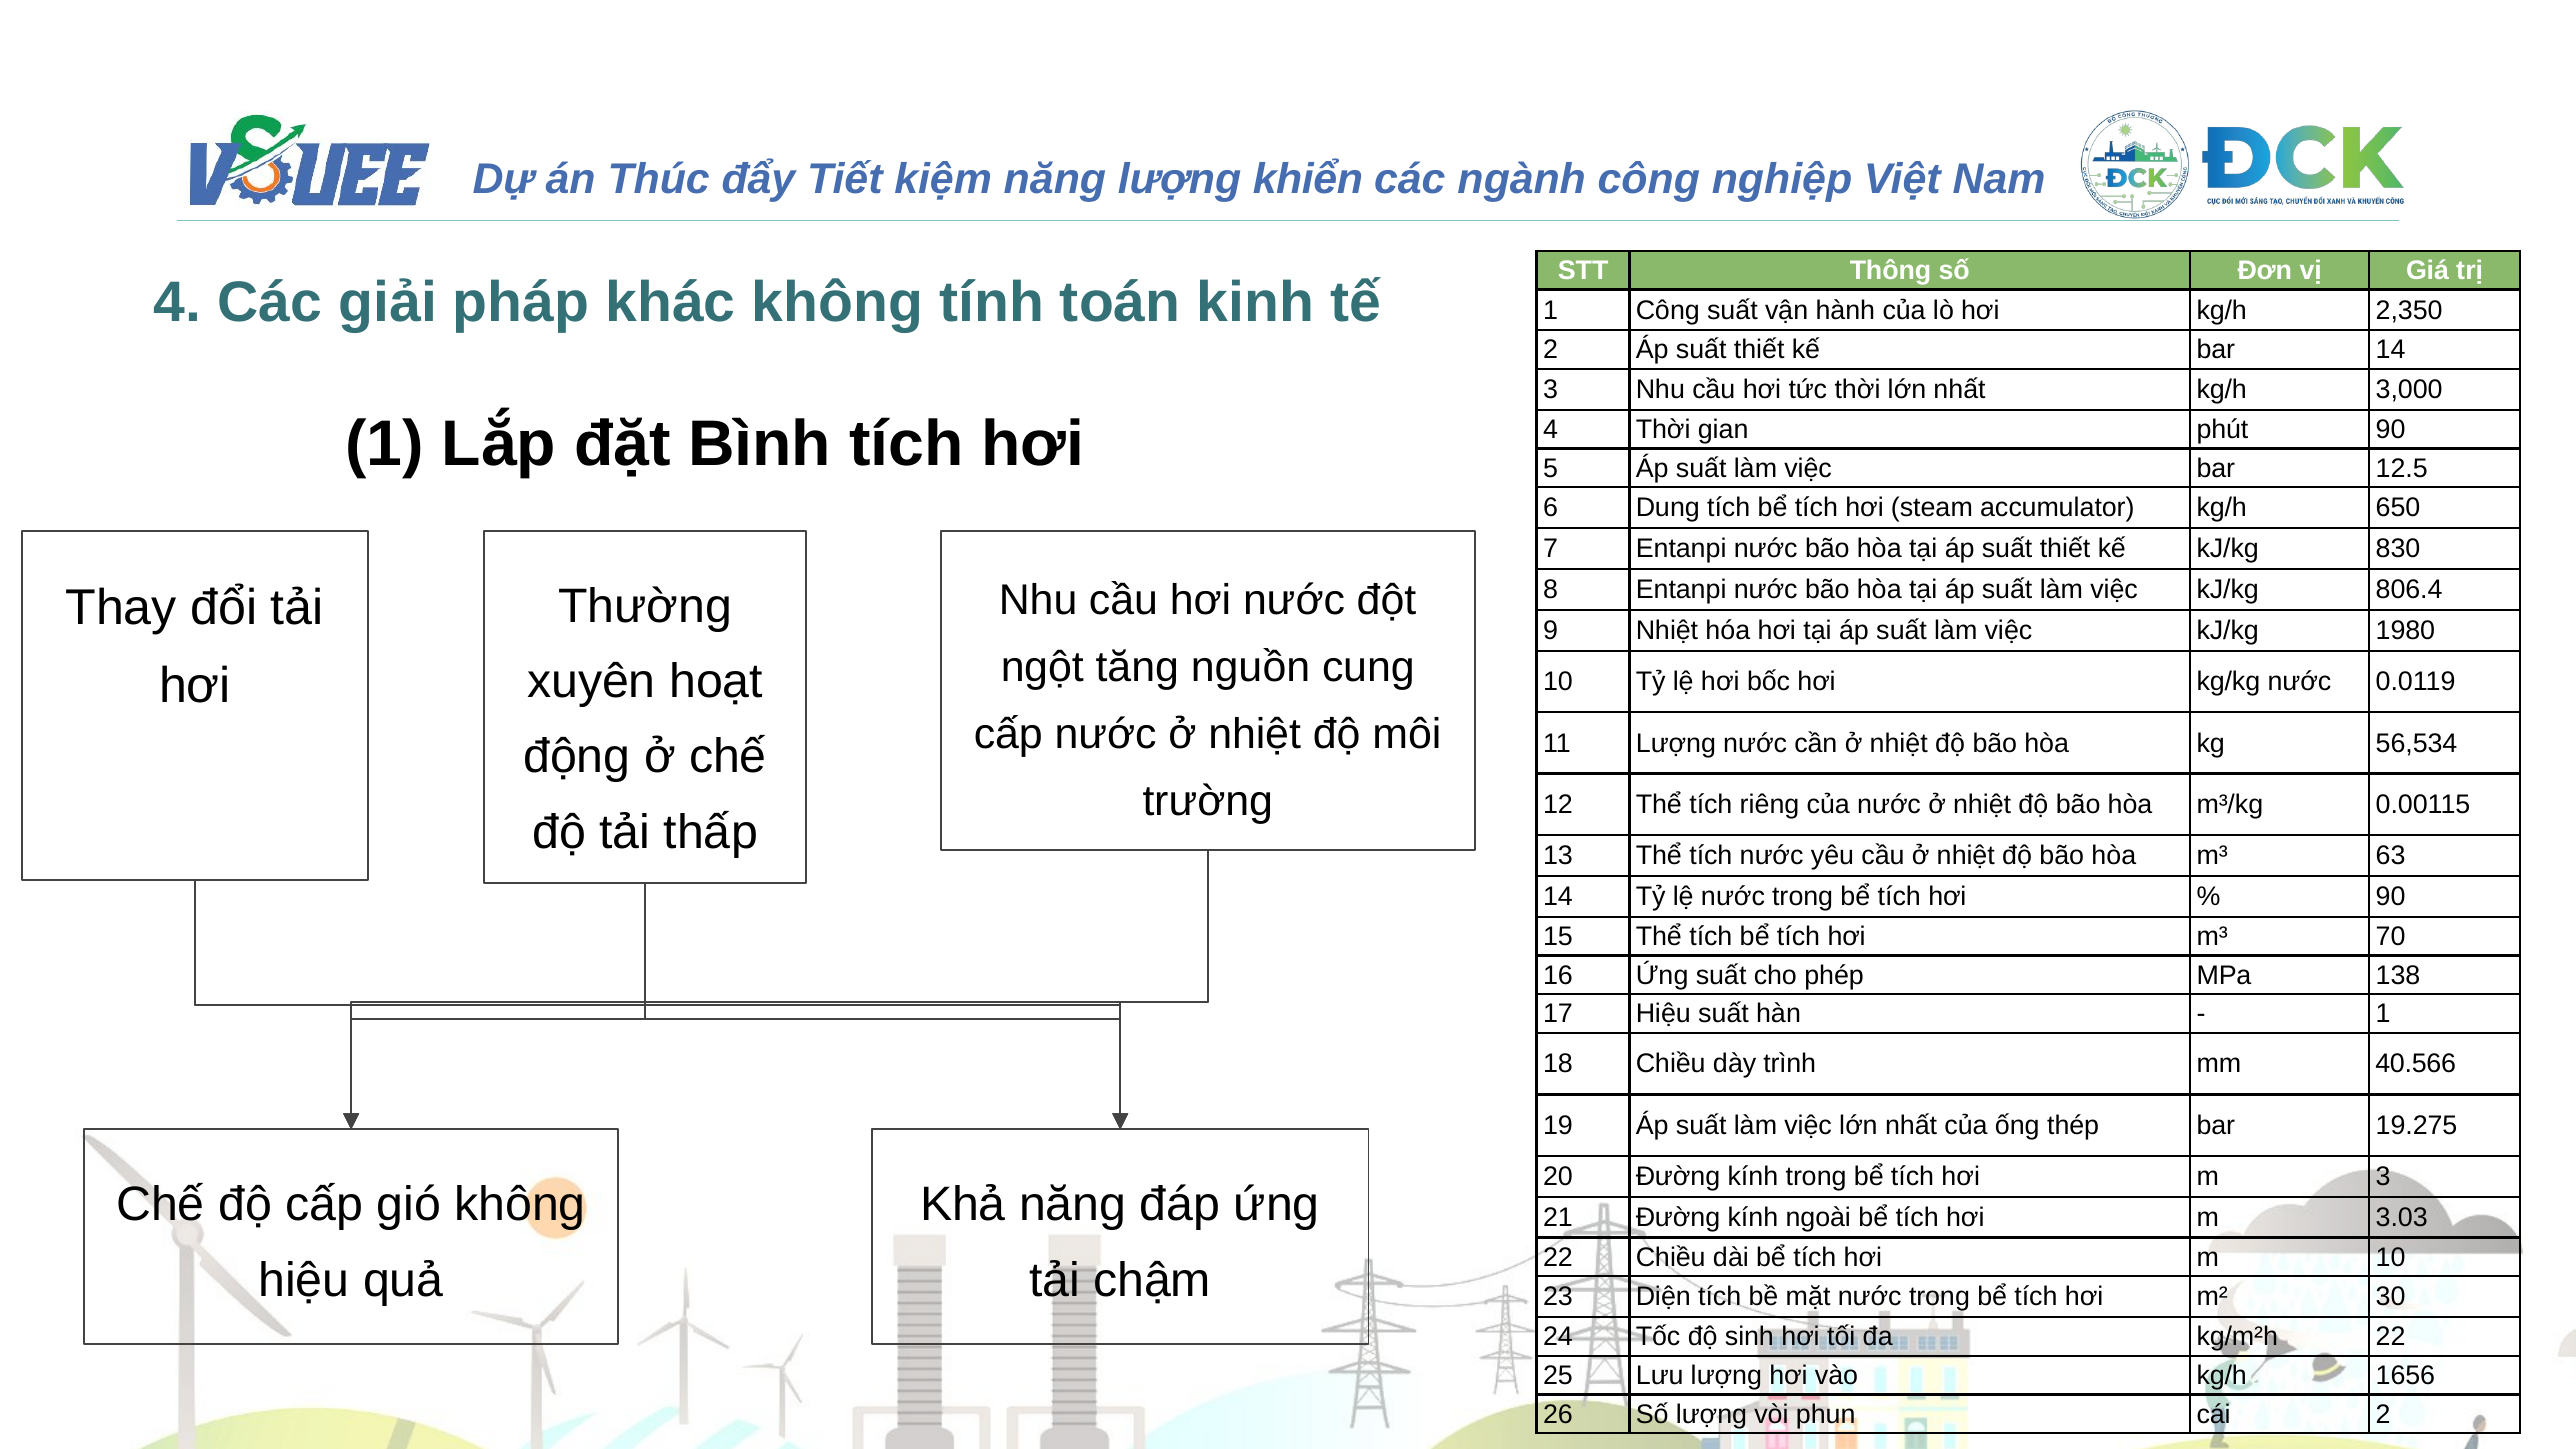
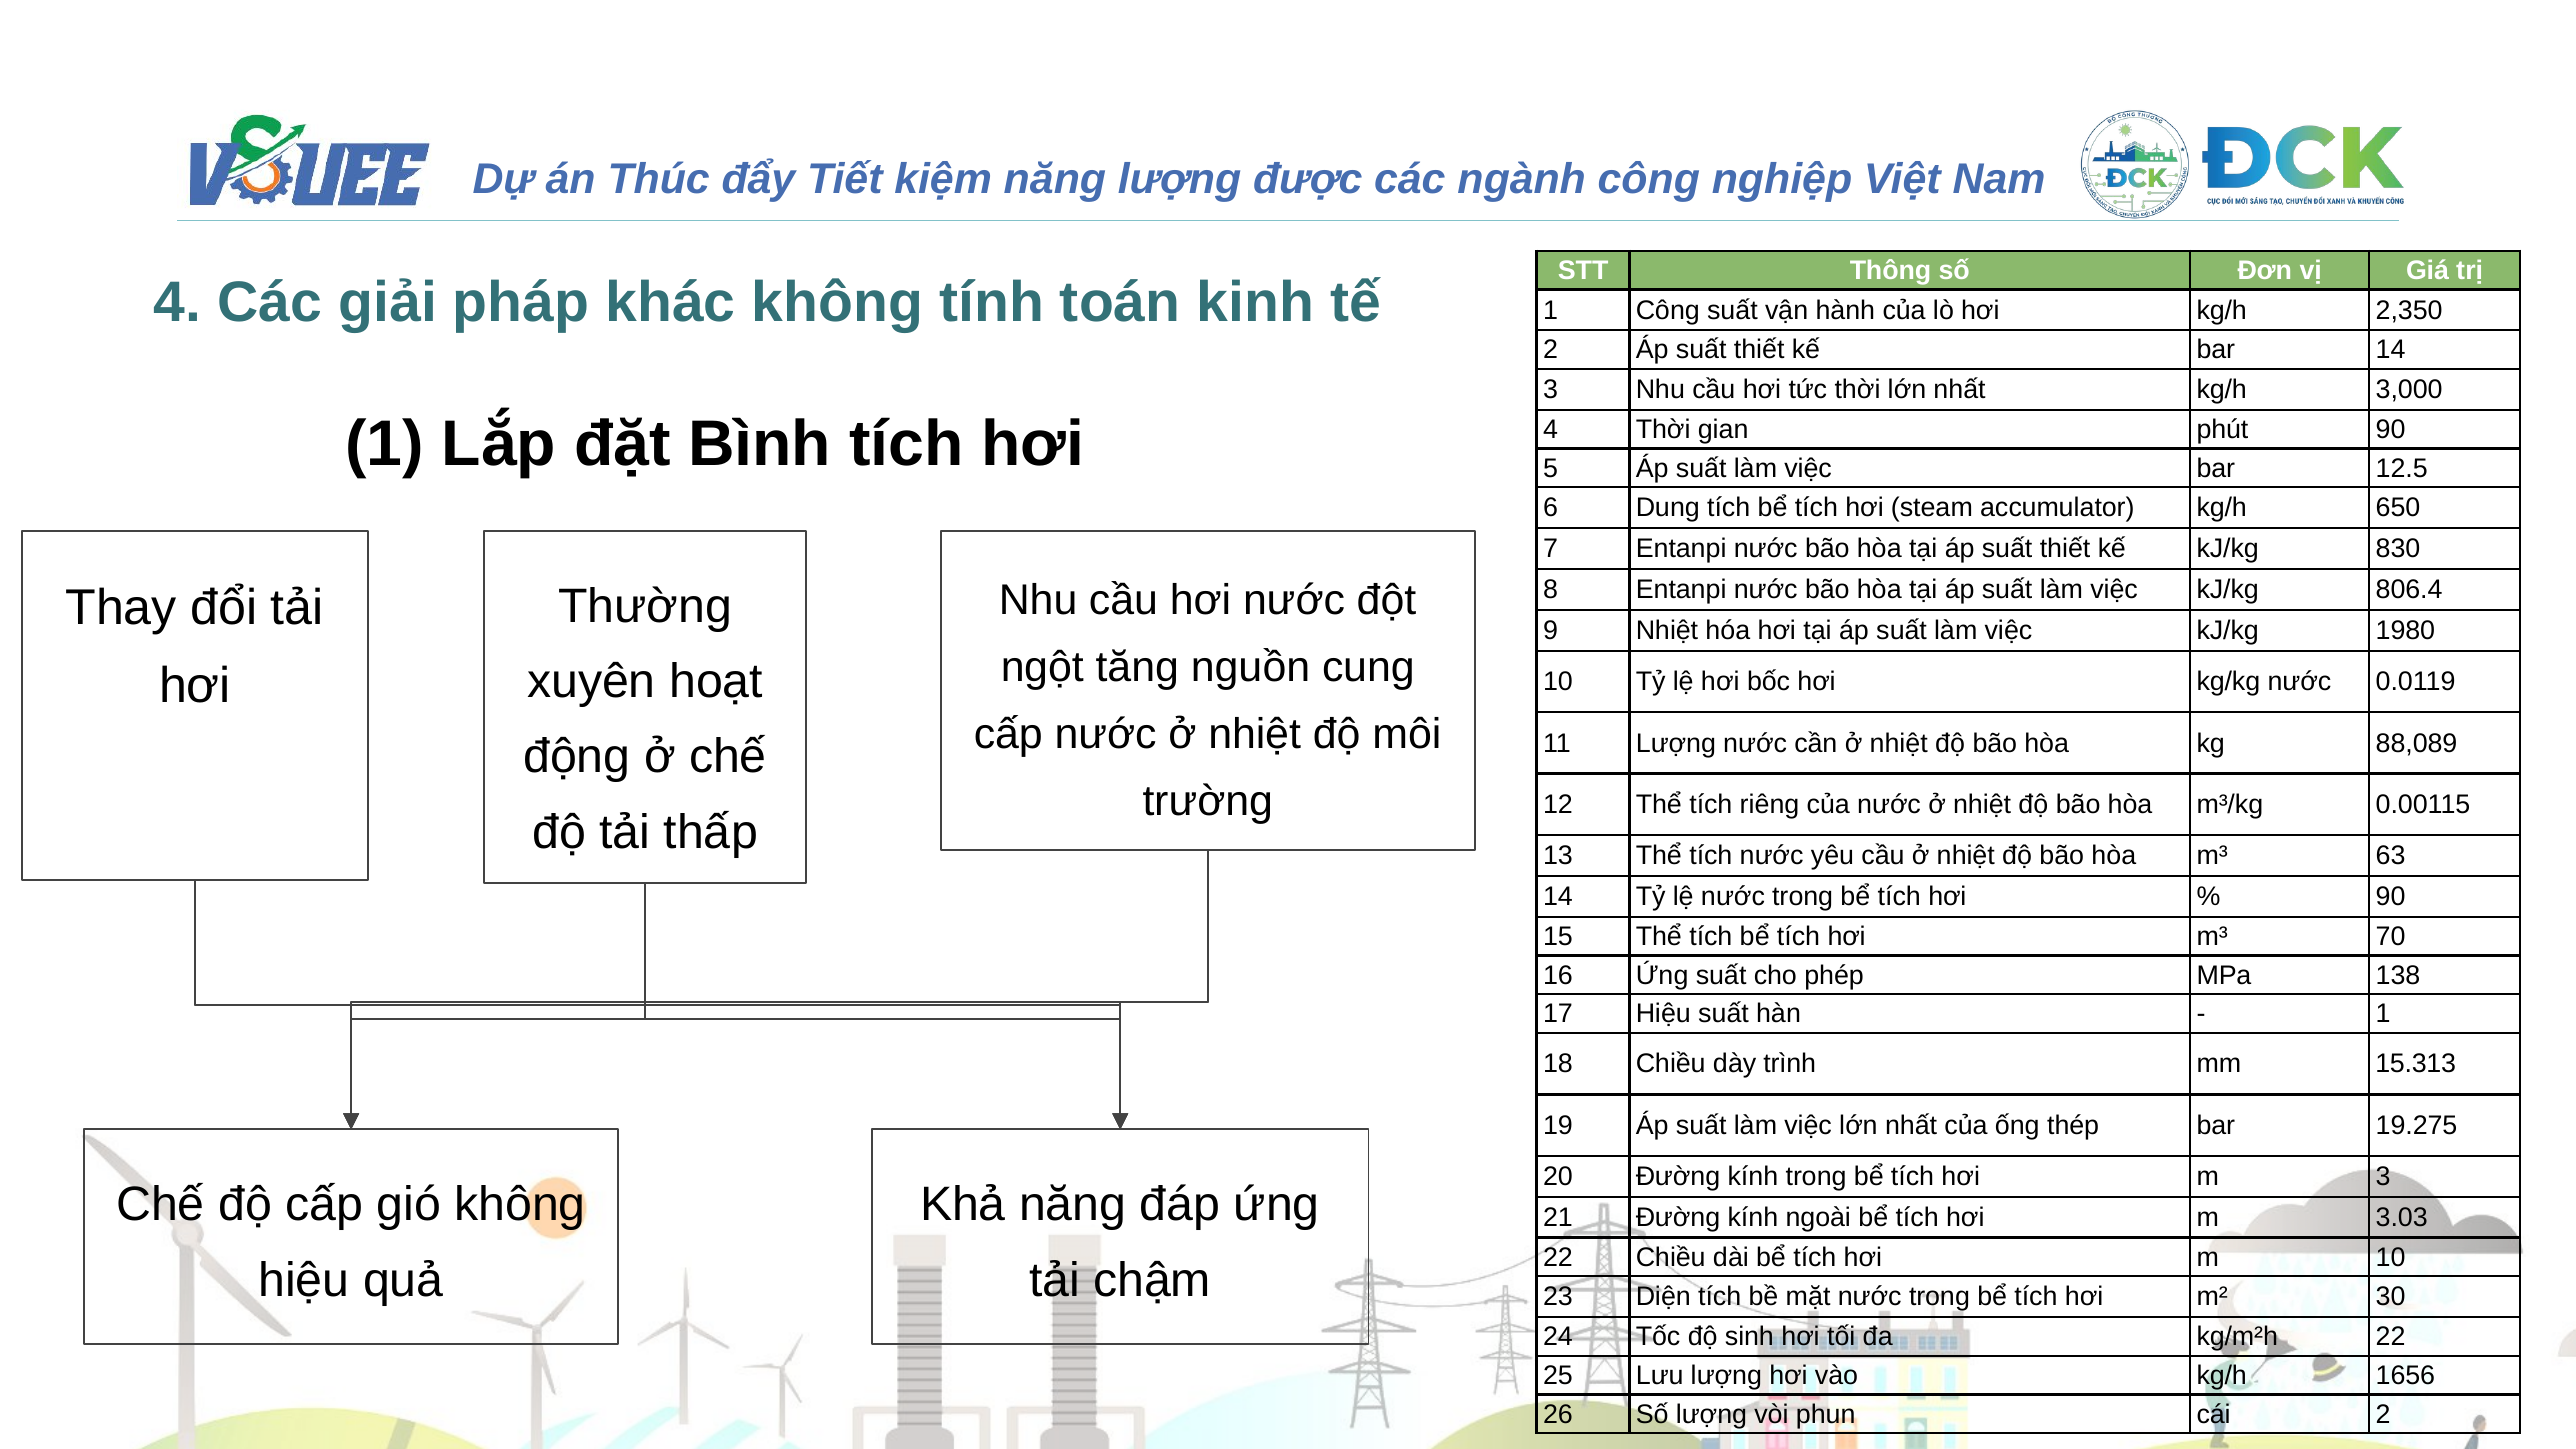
khiển: khiển -> được (1308, 179)
56,534: 56,534 -> 88,089 (2417, 743)
40.566: 40.566 -> 15.313 (2416, 1064)
